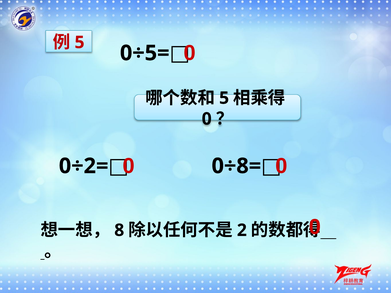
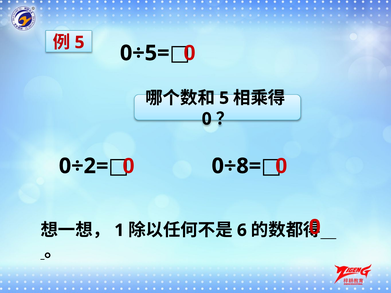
8: 8 -> 1 (119, 230)
2: 2 -> 6 (242, 230)
